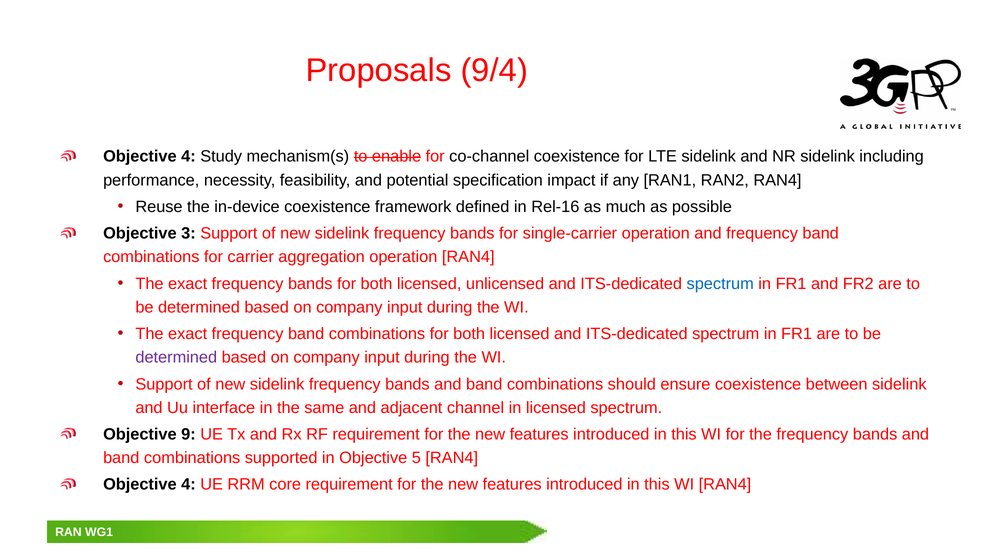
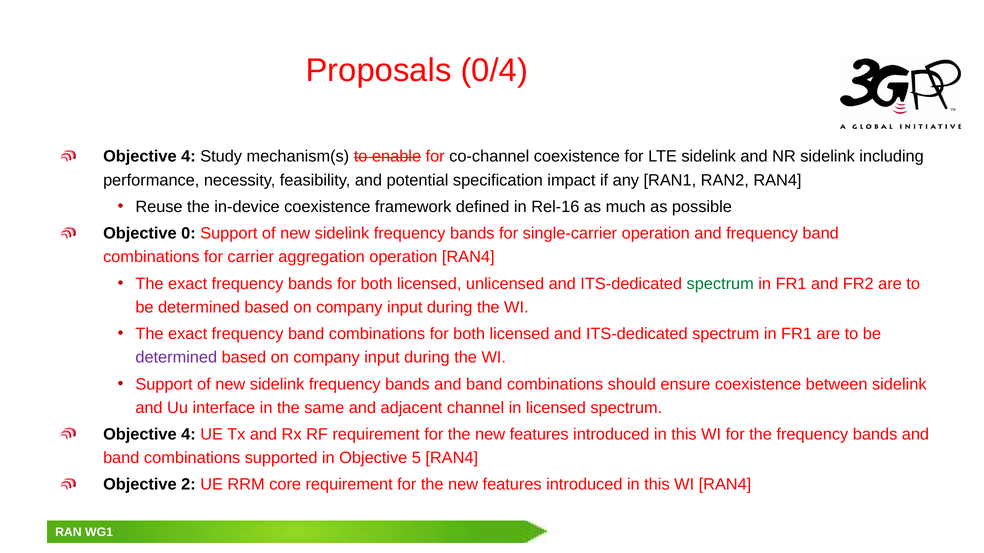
9/4: 9/4 -> 0/4 (494, 71)
3: 3 -> 0 (188, 234)
spectrum colour: blue -> green (720, 284)
9: 9 -> 4 (188, 435)
4: 4 -> 2 (188, 485)
